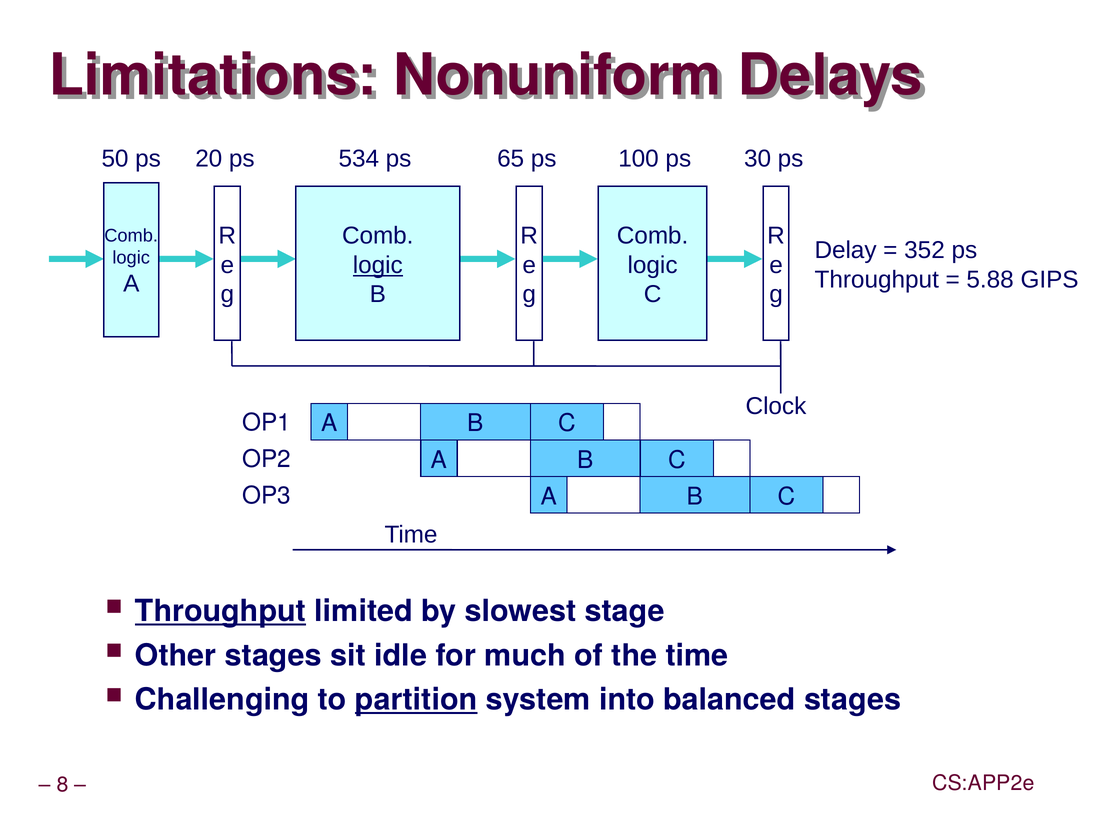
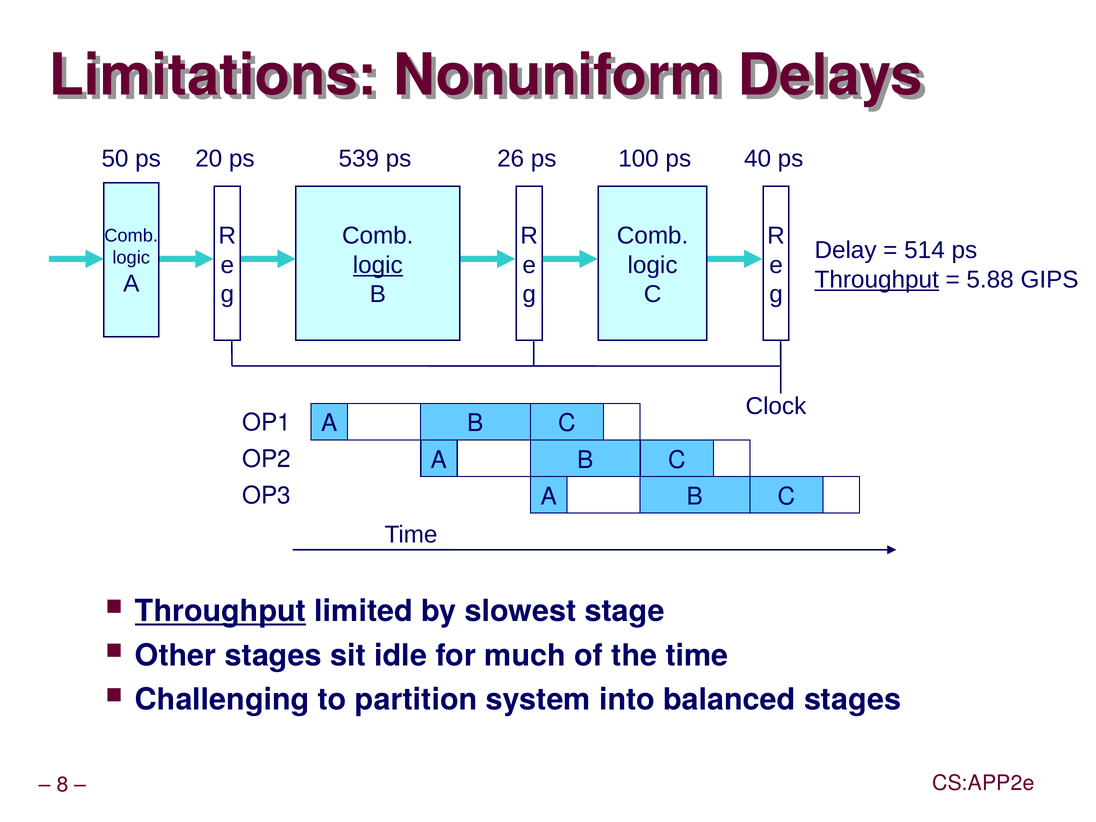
534: 534 -> 539 (359, 159)
65: 65 -> 26 (511, 159)
30: 30 -> 40 (758, 159)
352: 352 -> 514 (924, 250)
Throughput underline: none -> present (877, 280)
partition underline: present -> none (416, 700)
